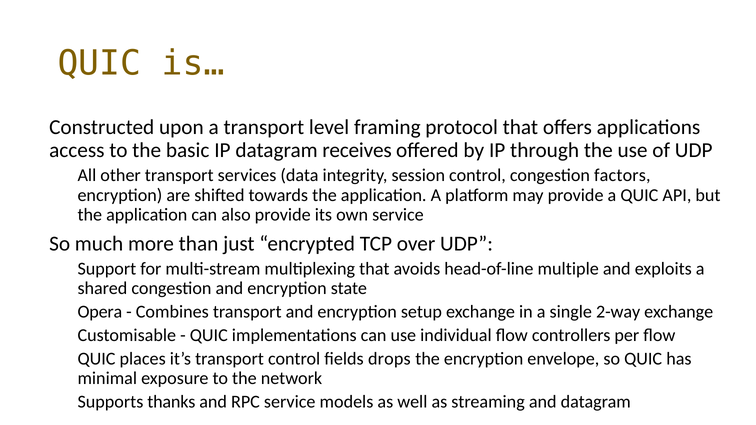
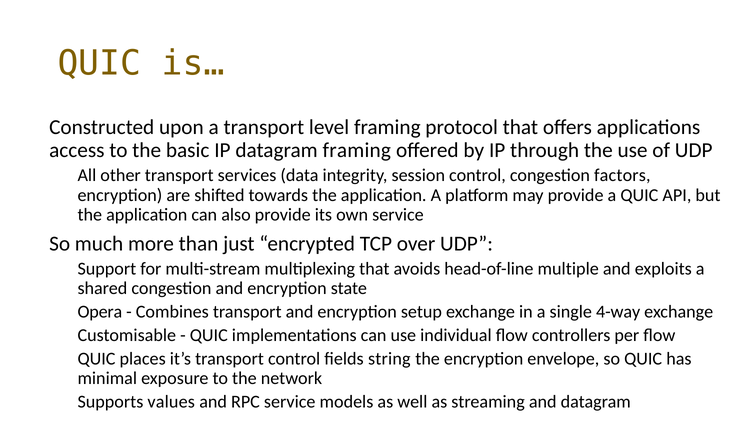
datagram receives: receives -> framing (357, 150)
2-way: 2-way -> 4-way (618, 312)
drops: drops -> string (389, 359)
thanks: thanks -> values (171, 402)
